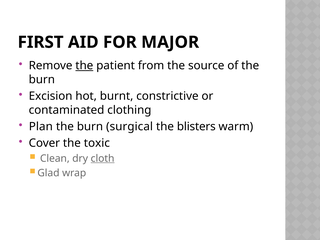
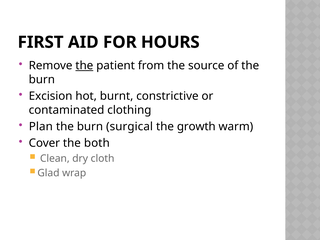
MAJOR: MAJOR -> HOURS (170, 42)
blisters: blisters -> growth (196, 127)
toxic: toxic -> both (97, 143)
cloth underline: present -> none (103, 158)
